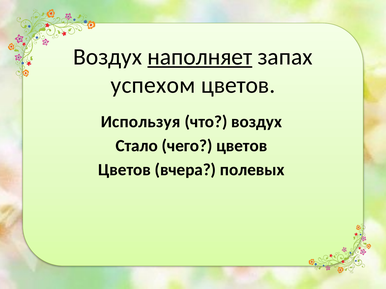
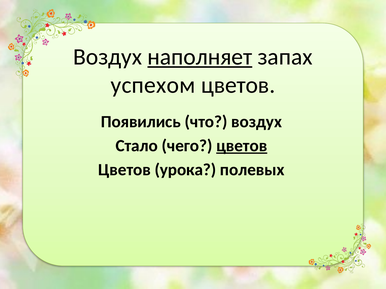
Используя: Используя -> Появились (141, 122)
цветов underline: none -> present (242, 146)
вчера: вчера -> урока (185, 170)
